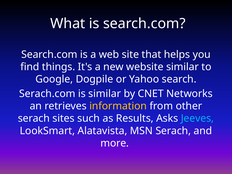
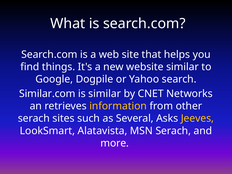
Serach.com: Serach.com -> Similar.com (47, 94)
Results: Results -> Several (135, 118)
Jeeves colour: light blue -> yellow (197, 118)
